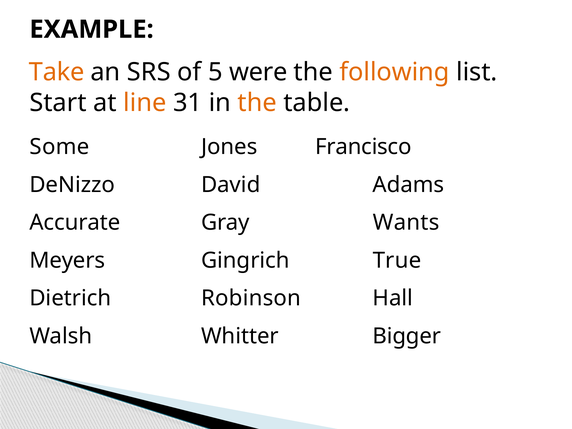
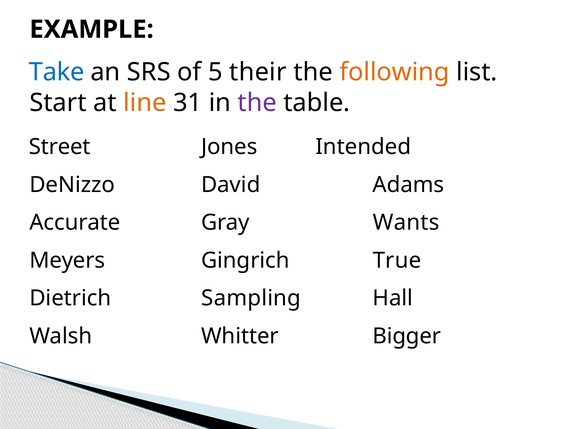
Take colour: orange -> blue (57, 72)
were: were -> their (258, 72)
the colour: orange -> purple (257, 103)
Some: Some -> Street (60, 147)
Francisco: Francisco -> Intended (363, 147)
Robinson: Robinson -> Sampling (251, 298)
